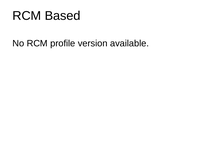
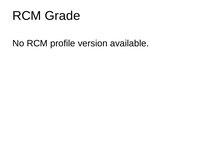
Based: Based -> Grade (63, 16)
